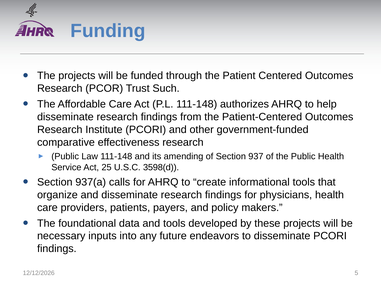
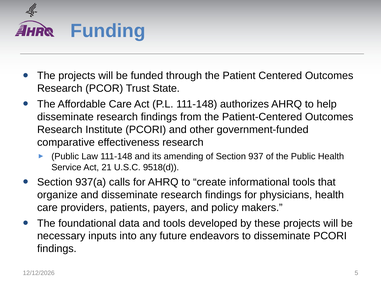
Such: Such -> State (166, 88)
25: 25 -> 21 (107, 167)
3598(d: 3598(d -> 9518(d (161, 167)
